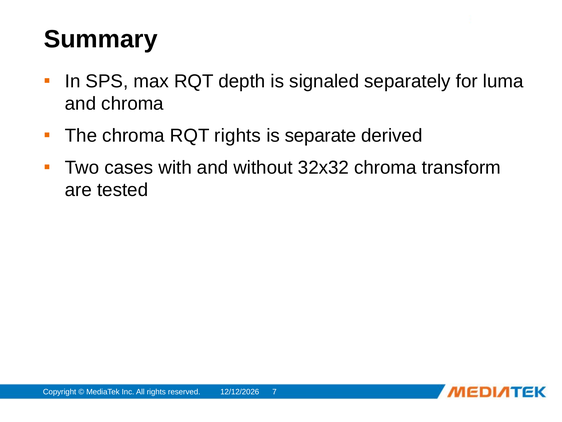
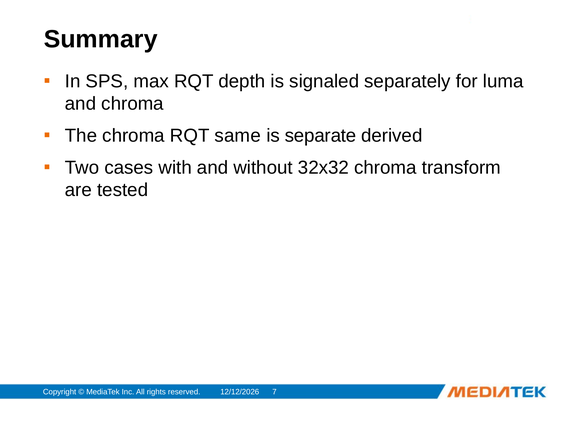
RQT rights: rights -> same (238, 135)
